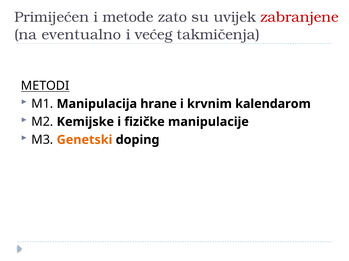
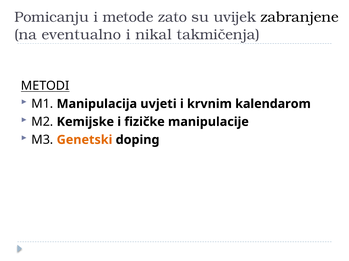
Primijećen: Primijećen -> Pomicanju (52, 17)
zabranjene colour: red -> black (300, 17)
većeg: većeg -> nikal (153, 35)
hrane: hrane -> uvjeti (158, 104)
